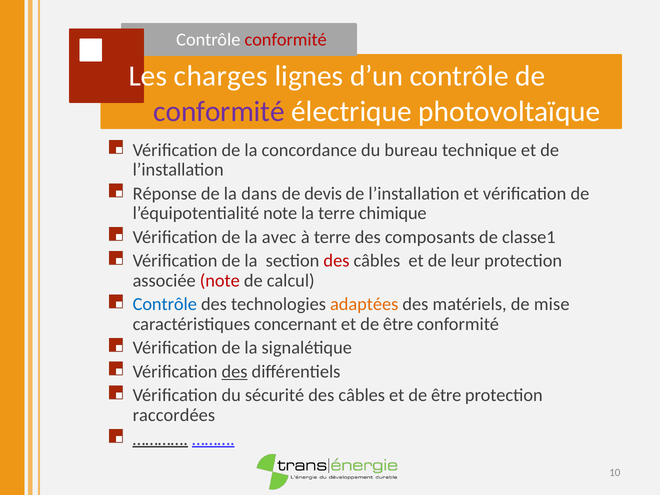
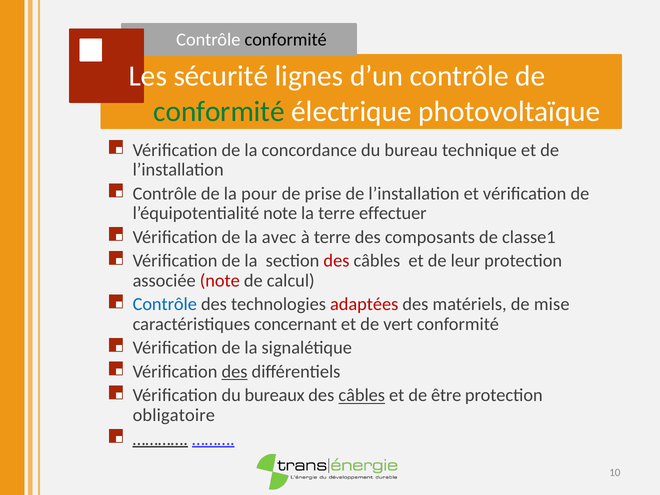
conformité colour: red -> black (286, 40)
charges: charges -> sécurité (221, 76)
conformité colour: purple -> green (219, 111)
Réponse: Réponse -> Contrôle (165, 194)
dans: dans -> pour (259, 194)
devis: devis -> prise (323, 194)
chimique: chimique -> effectuer (393, 213)
adaptées colour: orange -> red (364, 304)
être: être -> vert (398, 324)
sécurité: sécurité -> bureaux (275, 395)
câbles underline: none -> present (362, 395)
raccordées: raccordées -> obligatoire (174, 415)
